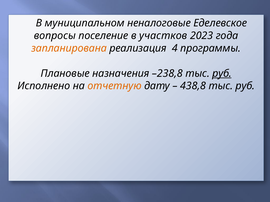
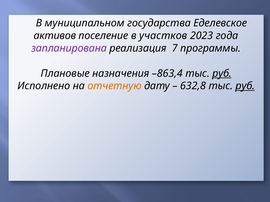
неналоговые: неналоговые -> государства (159, 23)
вопросы: вопросы -> активов (55, 36)
запланирована colour: orange -> purple (69, 48)
4: 4 -> 7 (175, 48)
–238,8: –238,8 -> –863,4 (167, 74)
438,8: 438,8 -> 632,8 (193, 86)
руб underline: none -> present (245, 86)
